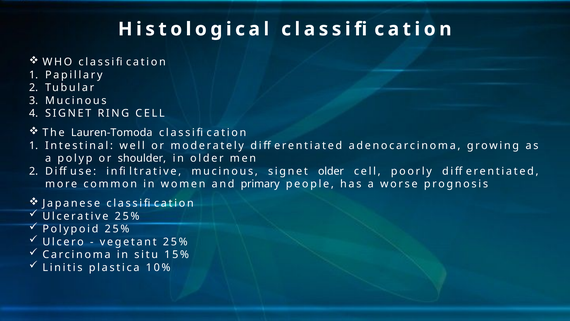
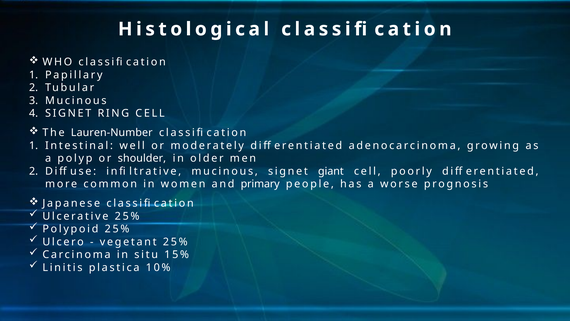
Lauren-Tomoda: Lauren-Tomoda -> Lauren-Number (112, 133)
signet older: older -> giant (331, 171)
